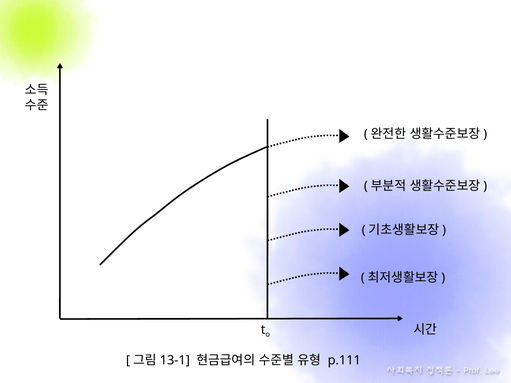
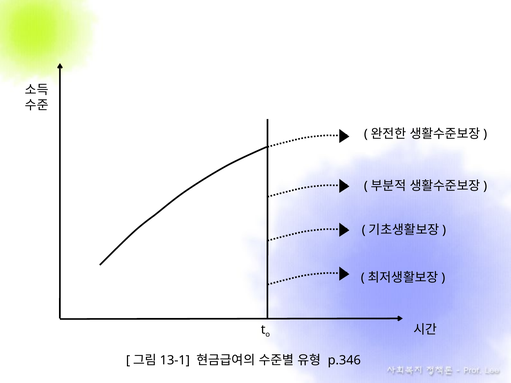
p.111: p.111 -> p.346 (344, 360)
